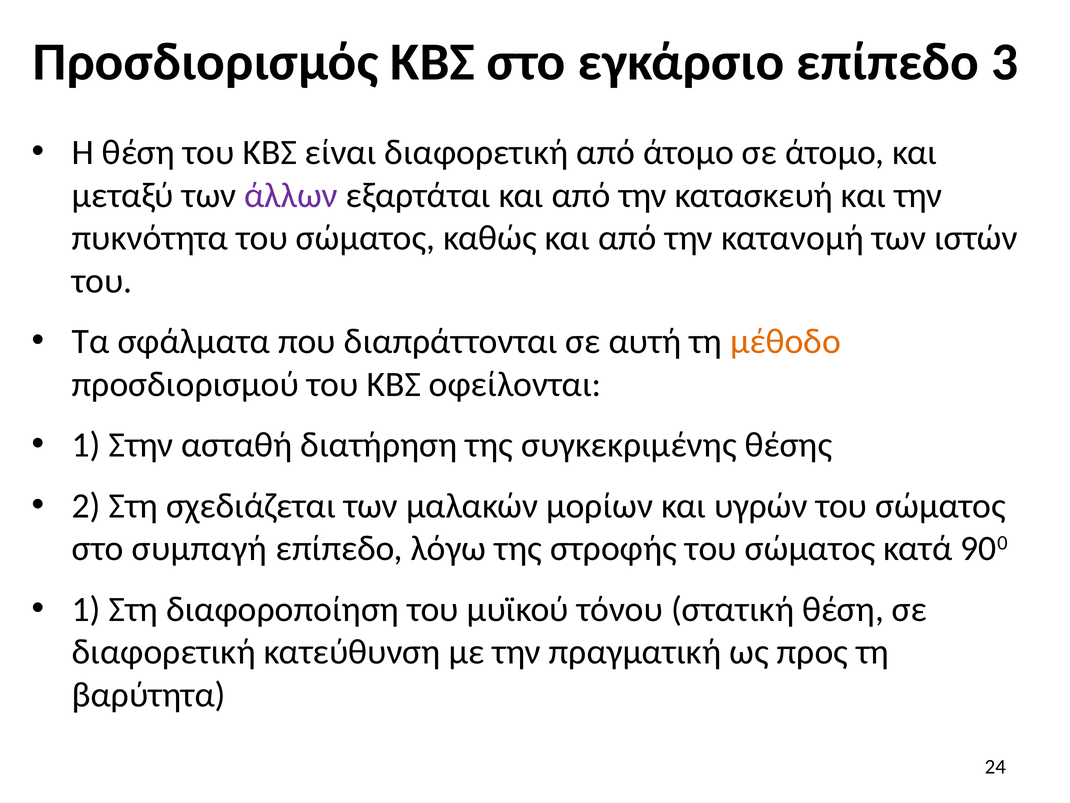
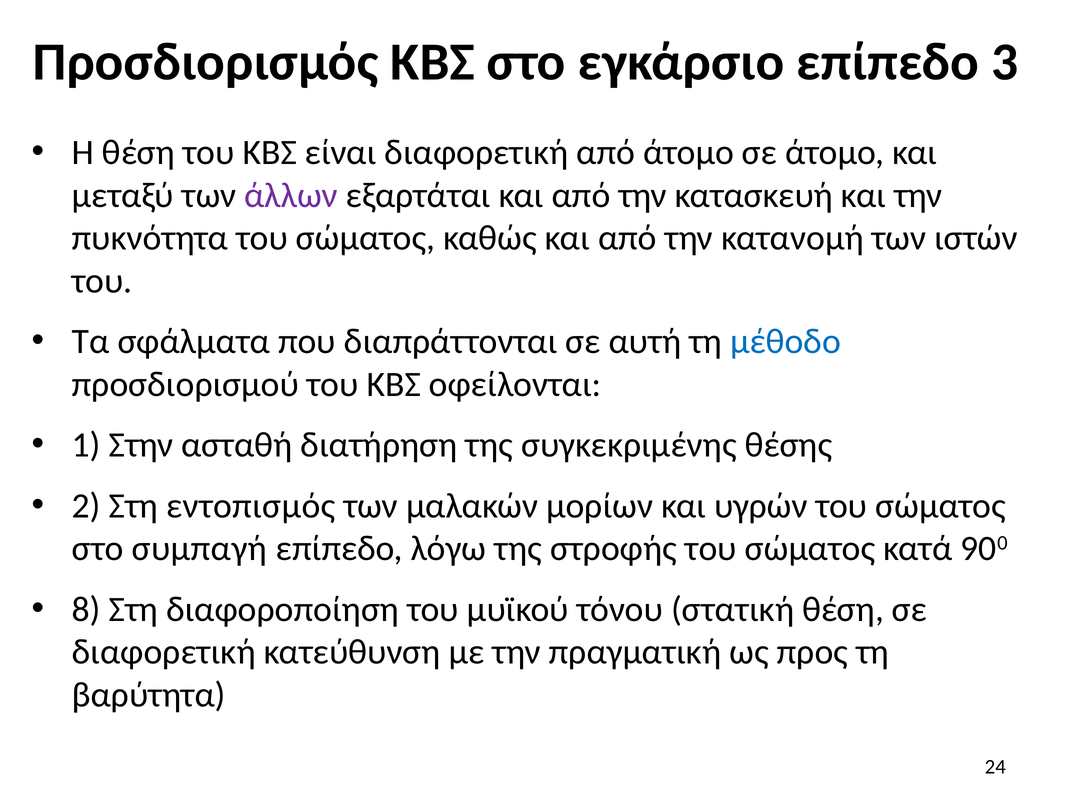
μέθοδο colour: orange -> blue (786, 341)
σχεδιάζεται: σχεδιάζεται -> εντοπισμός (251, 505)
1: 1 -> 8 (86, 609)
